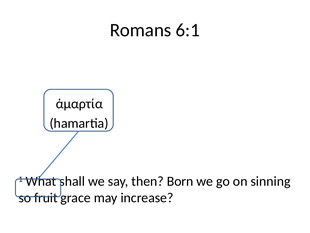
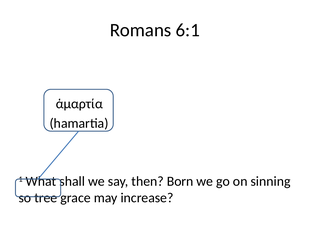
fruit: fruit -> tree (46, 197)
